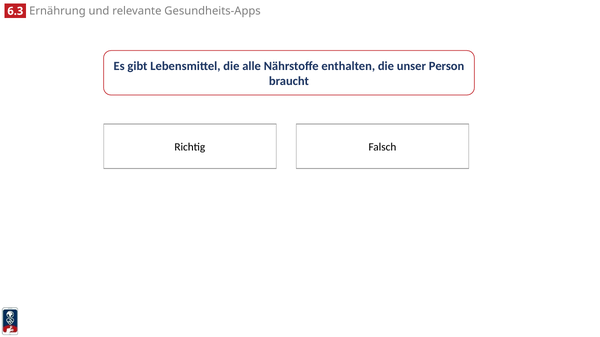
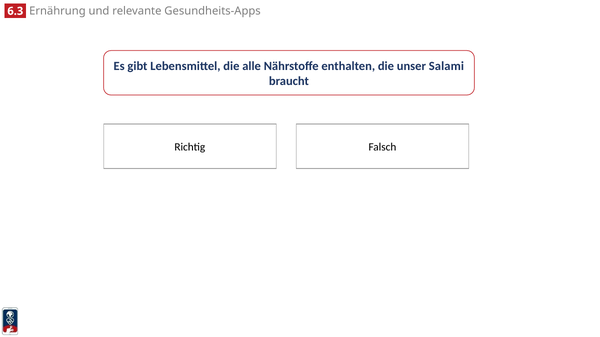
Person: Person -> Salami (446, 66)
